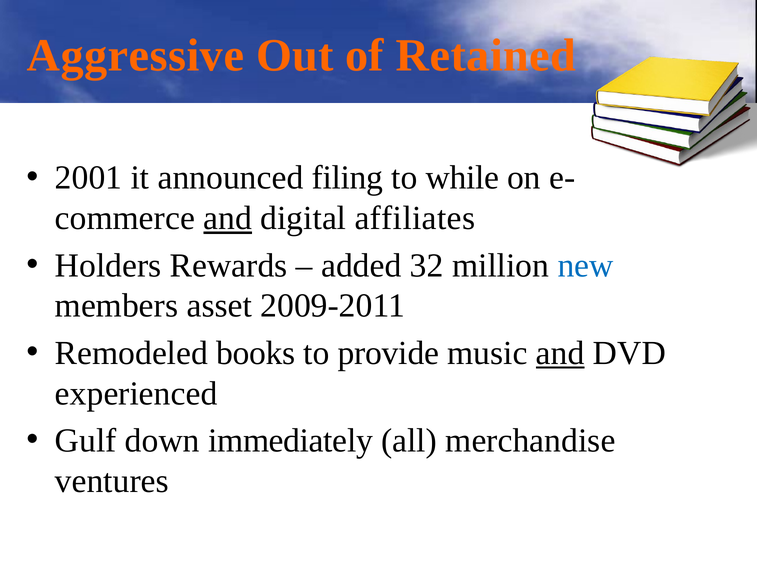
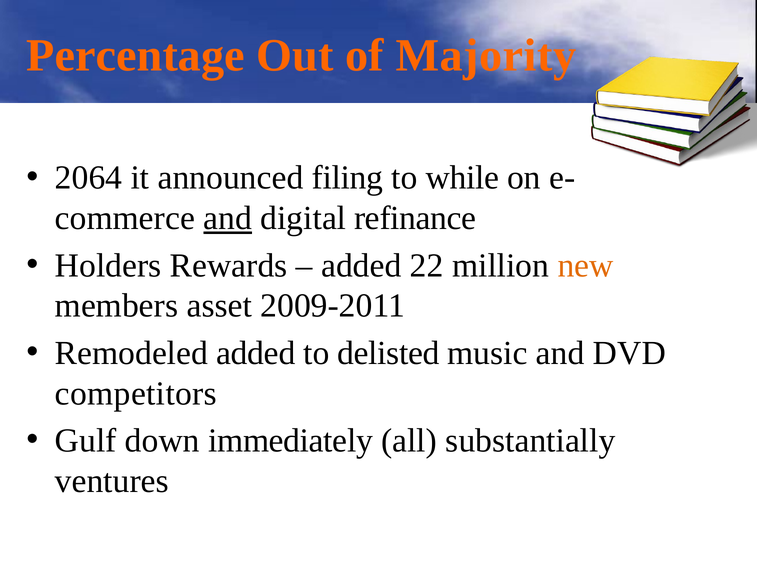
Aggressive: Aggressive -> Percentage (136, 55)
Retained: Retained -> Majority (486, 55)
2001: 2001 -> 2064 (89, 178)
affiliates: affiliates -> refinance (415, 218)
32: 32 -> 22 (427, 265)
new colour: blue -> orange (586, 265)
Remodeled books: books -> added (256, 353)
provide: provide -> delisted (388, 353)
and underline: present -> none (560, 353)
experienced: experienced -> competitors (136, 393)
merchandise: merchandise -> substantially (530, 440)
